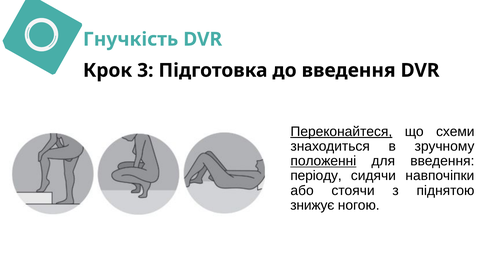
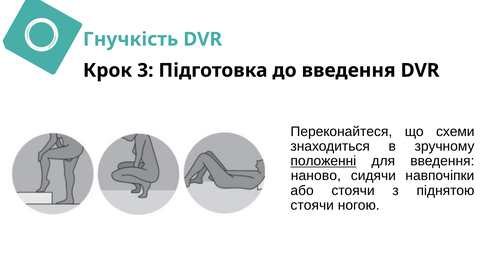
Переконайтеся underline: present -> none (341, 132)
періоду: періоду -> наново (316, 176)
знижує: знижує -> стоячи (312, 205)
